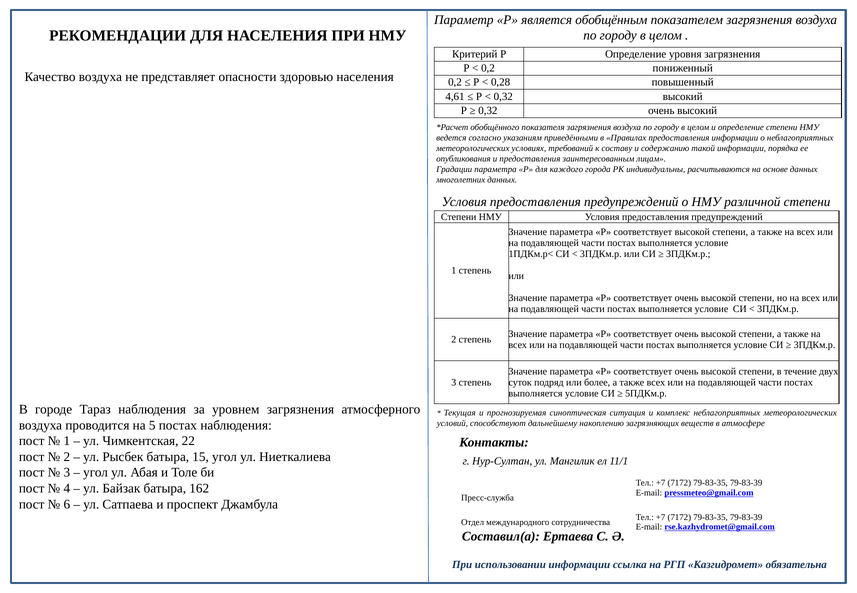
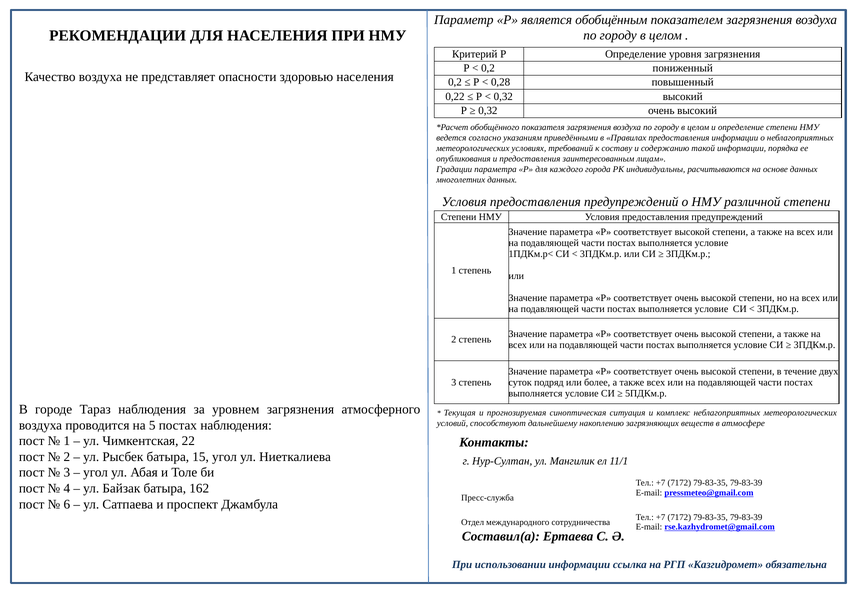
4,61: 4,61 -> 0,22 (455, 96)
